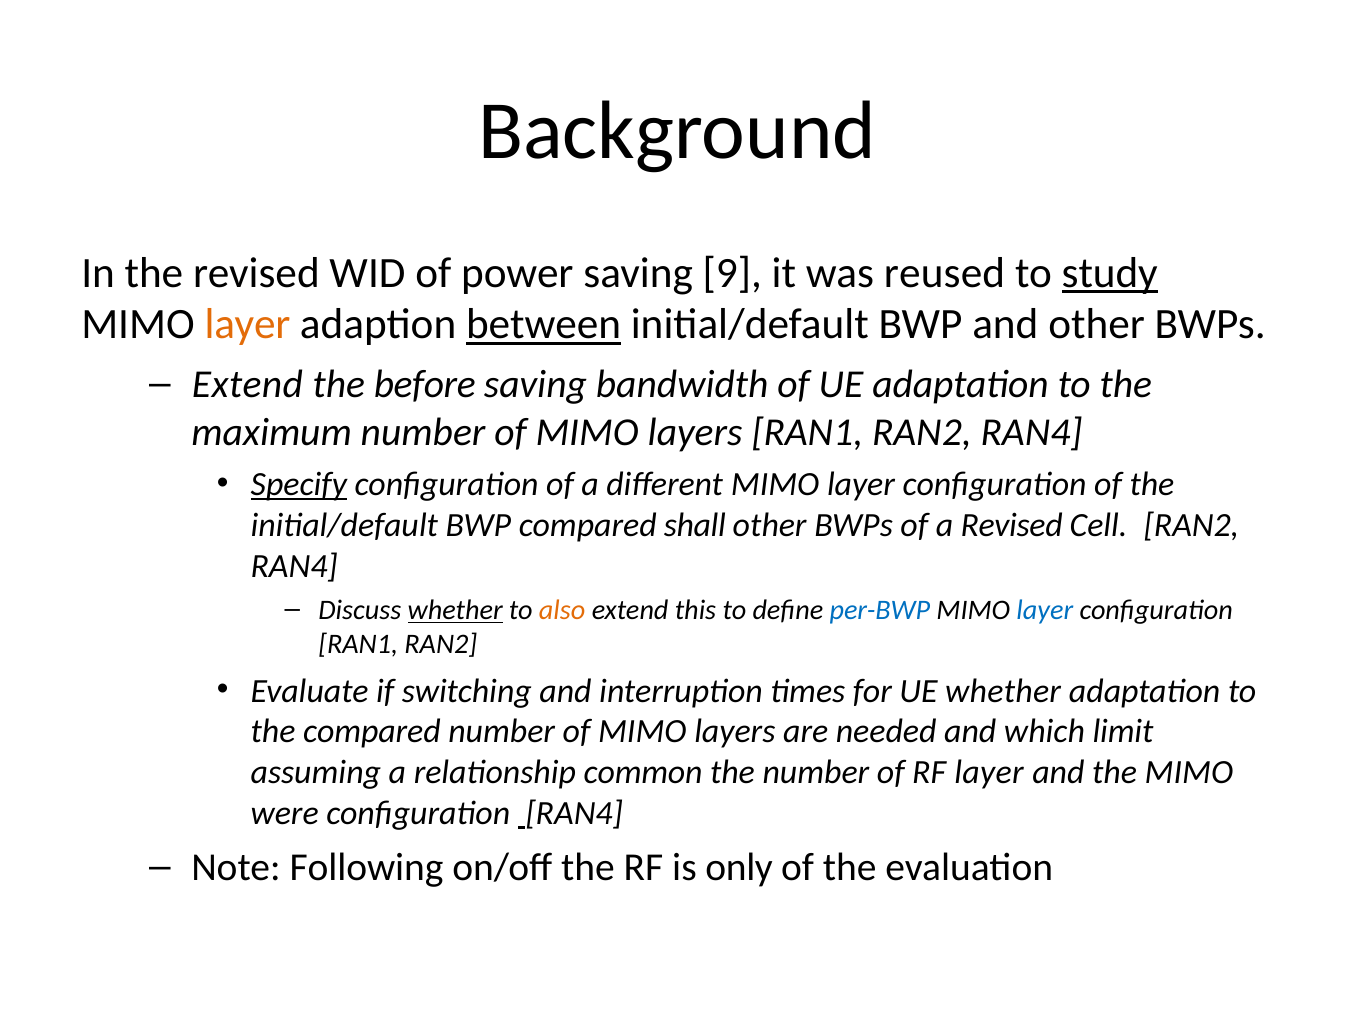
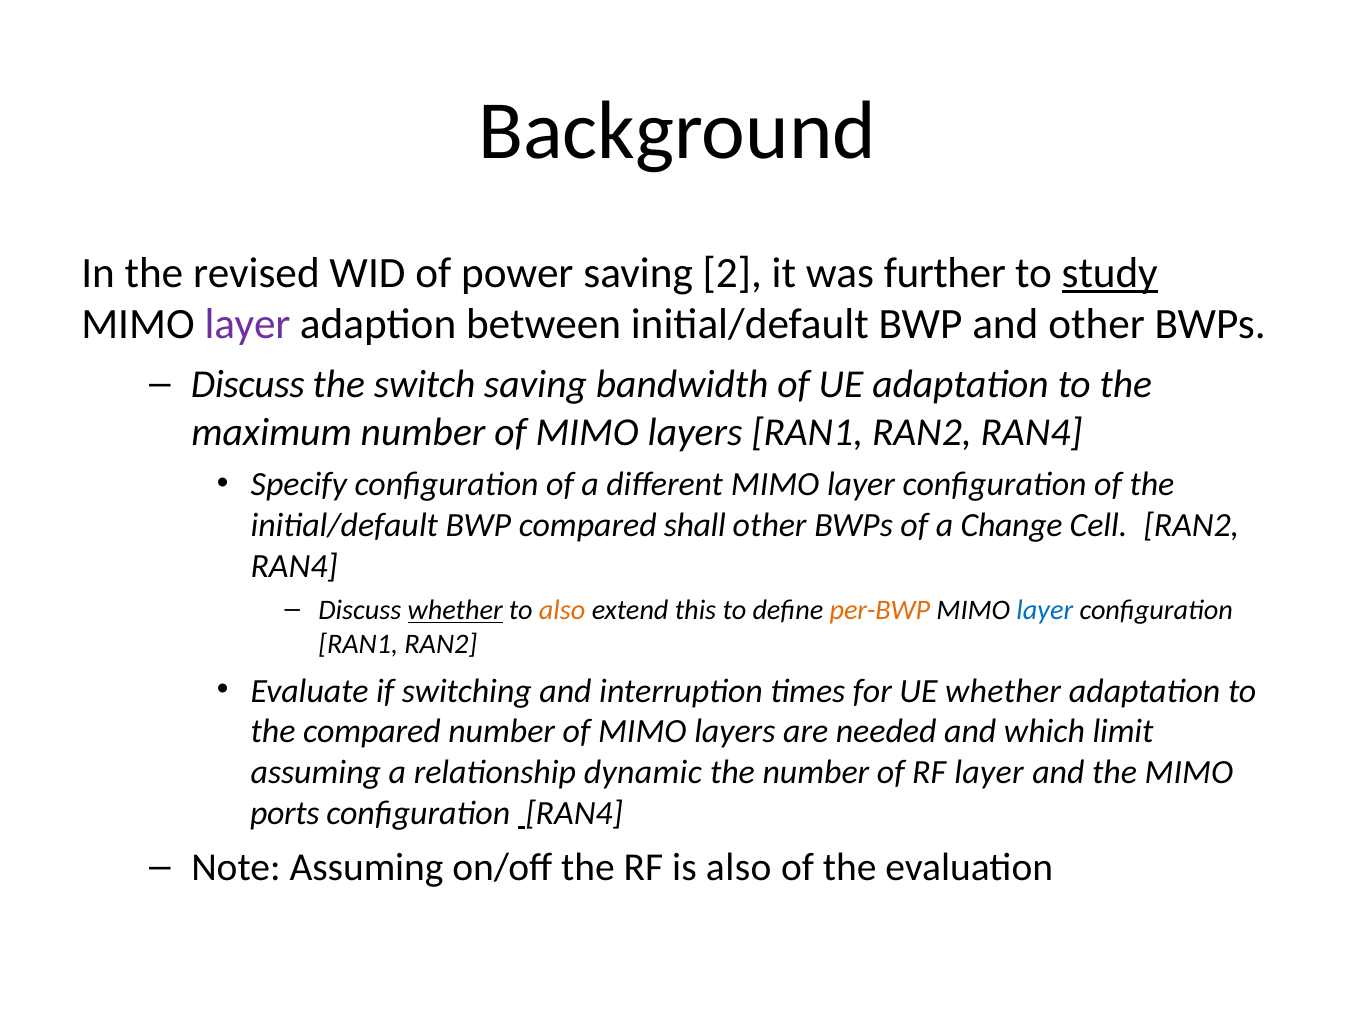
9: 9 -> 2 (732, 273)
reused: reused -> further (945, 273)
layer colour: orange -> purple (247, 325)
between underline: present -> none (544, 325)
Extend: Extend -> Discuss (248, 385)
before: before -> switch (425, 385)
Specify underline: present -> none (299, 485)
a Revised: Revised -> Change (1012, 525)
per-BWP colour: blue -> orange (880, 611)
common: common -> dynamic (643, 772)
were: were -> ports (285, 813)
Note Following: Following -> Assuming (367, 868)
is only: only -> also (739, 868)
